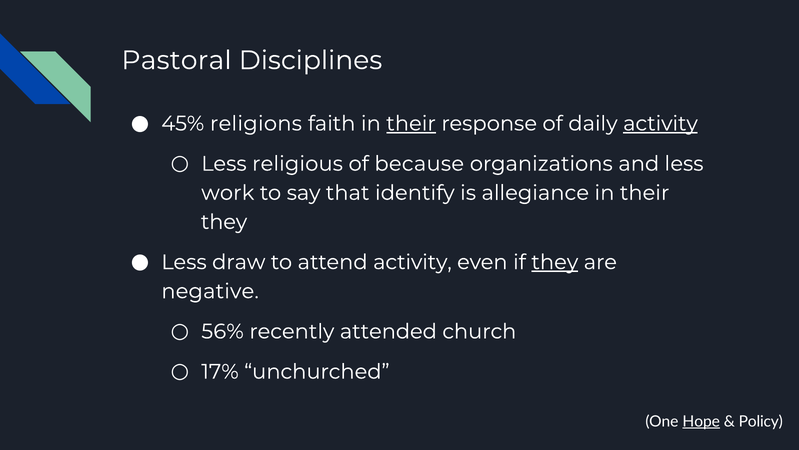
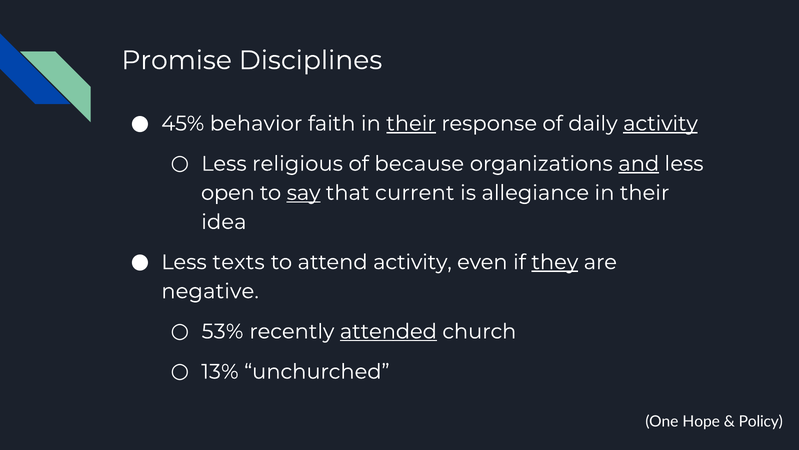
Pastoral: Pastoral -> Promise (177, 60)
religions: religions -> behavior (256, 123)
and underline: none -> present (639, 164)
work: work -> open (228, 193)
say underline: none -> present (304, 193)
identify: identify -> current (415, 193)
they: they -> idea (224, 222)
draw: draw -> texts (239, 262)
56%: 56% -> 53% (222, 331)
attended underline: none -> present (388, 331)
17%: 17% -> 13% (220, 371)
Hope underline: present -> none (701, 421)
